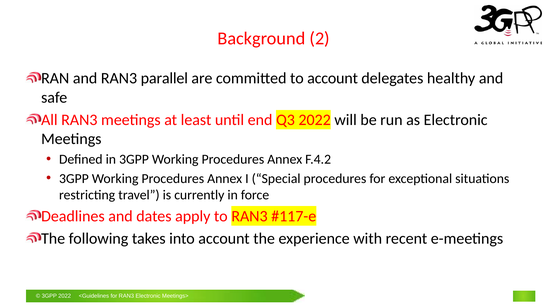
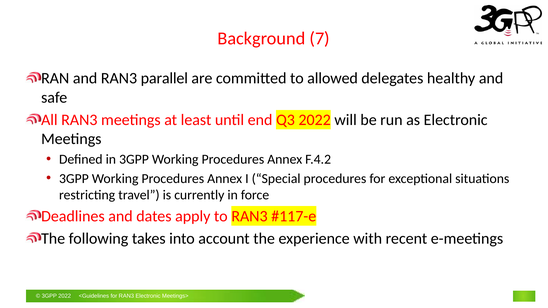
Background 2: 2 -> 7 (320, 39)
to account: account -> allowed (333, 78)
